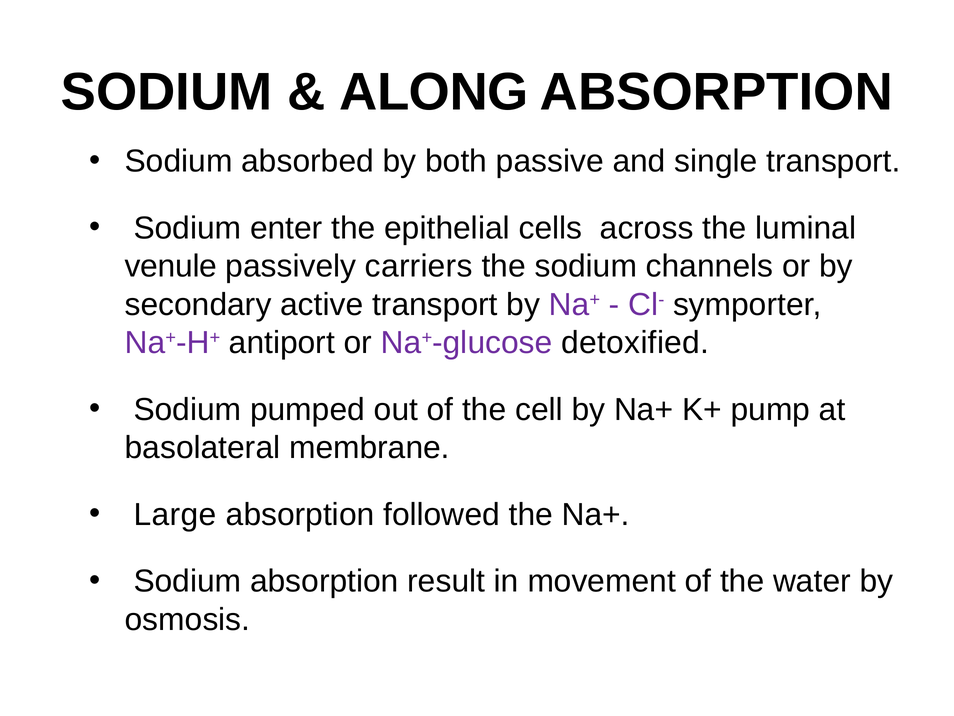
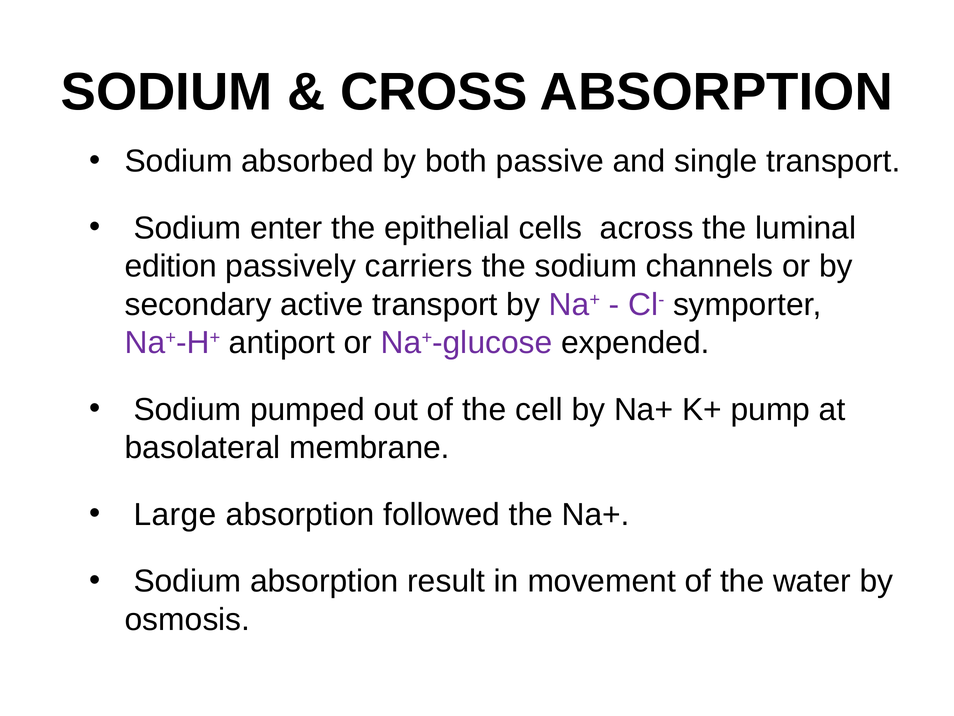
ALONG: ALONG -> CROSS (434, 92)
venule: venule -> edition (171, 266)
detoxified: detoxified -> expended (635, 342)
